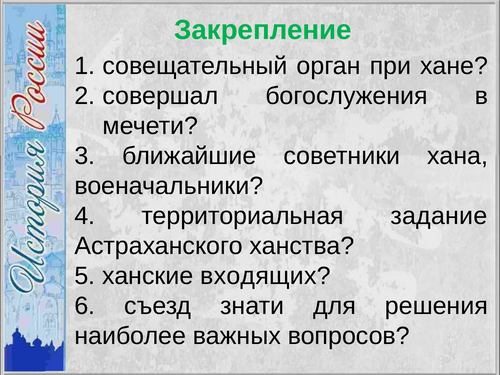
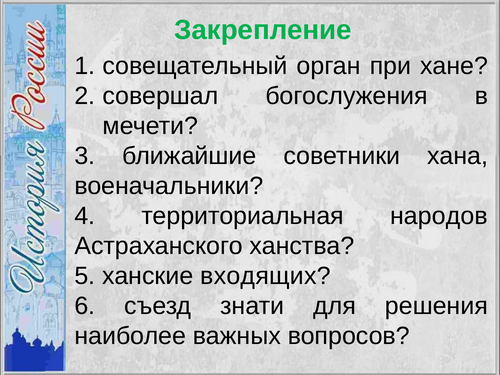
задание: задание -> народов (439, 216)
